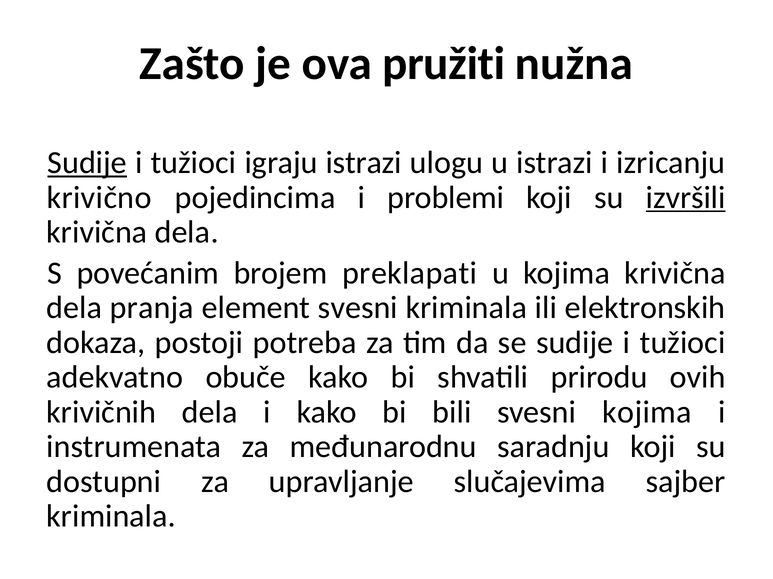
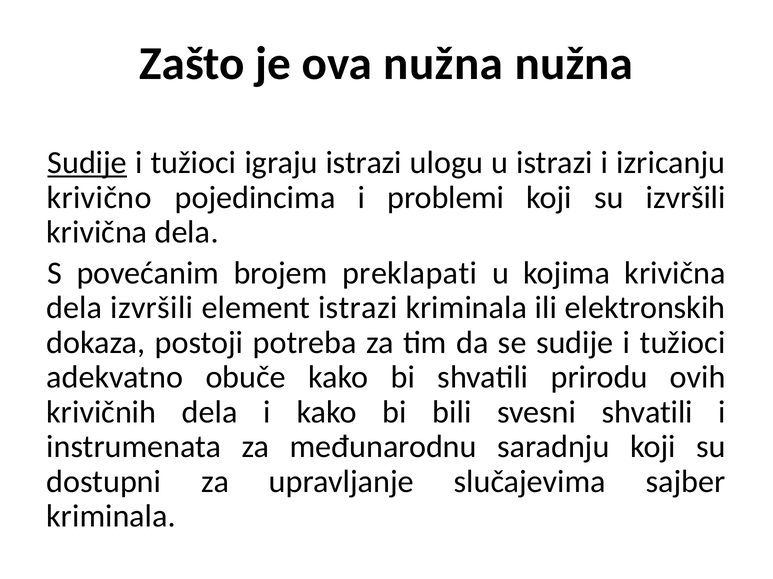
ova pružiti: pružiti -> nužna (443, 64)
izvršili underline: present -> none (686, 198)
dela pranja: pranja -> izvršili (152, 308)
element svesni: svesni -> istrazi (358, 308)
svesni kojima: kojima -> shvatili (647, 413)
